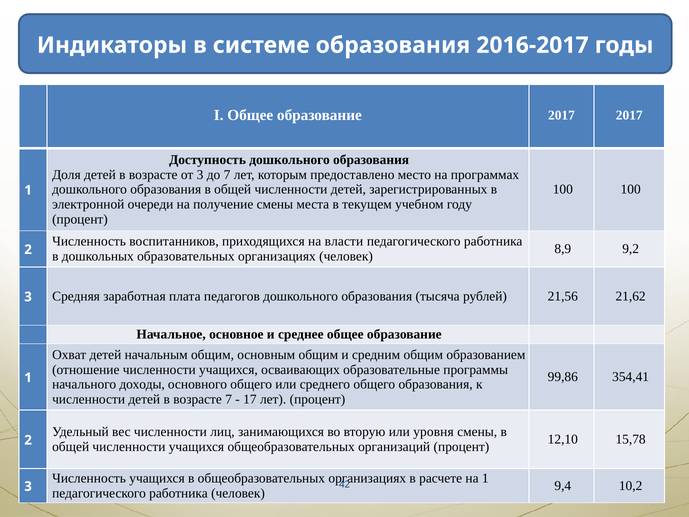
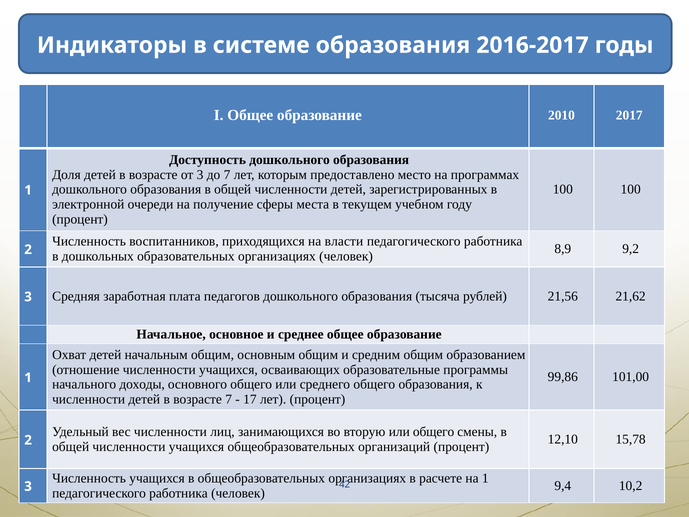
образование 2017: 2017 -> 2010 (561, 115)
получение смены: смены -> сферы (275, 204)
354,41: 354,41 -> 101,00 (631, 377)
или уровня: уровня -> общего (434, 432)
